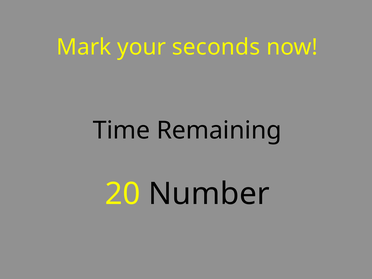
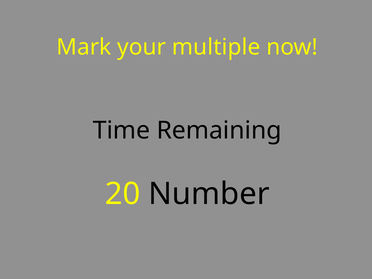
seconds: seconds -> multiple (216, 47)
